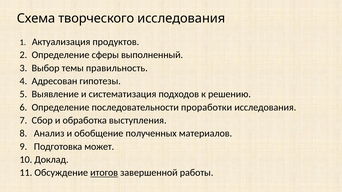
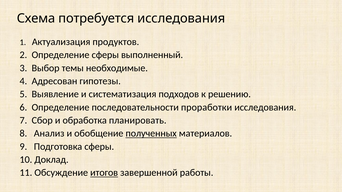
творческого: творческого -> потребуется (96, 18)
правильность: правильность -> необходимые (117, 68)
выступления: выступления -> планировать (138, 121)
полученных underline: none -> present (151, 134)
Подготовка может: может -> сферы (99, 147)
